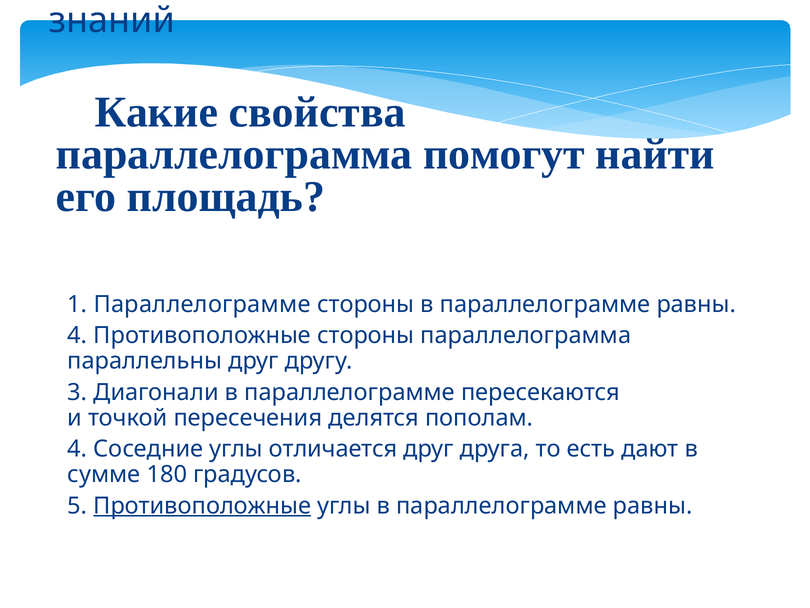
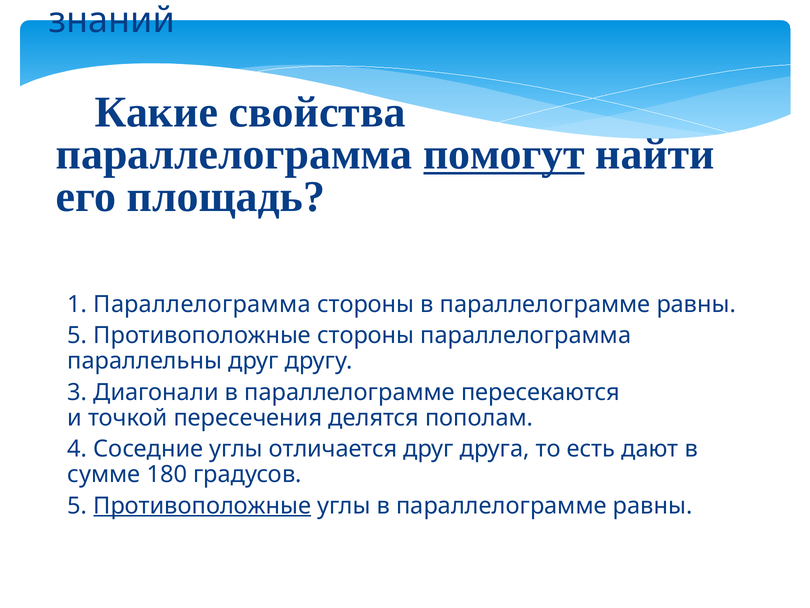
помогут underline: none -> present (504, 154)
1 Параллелограмме: Параллелограмме -> Параллелограмма (202, 304)
4: 4 -> 5 (77, 335)
